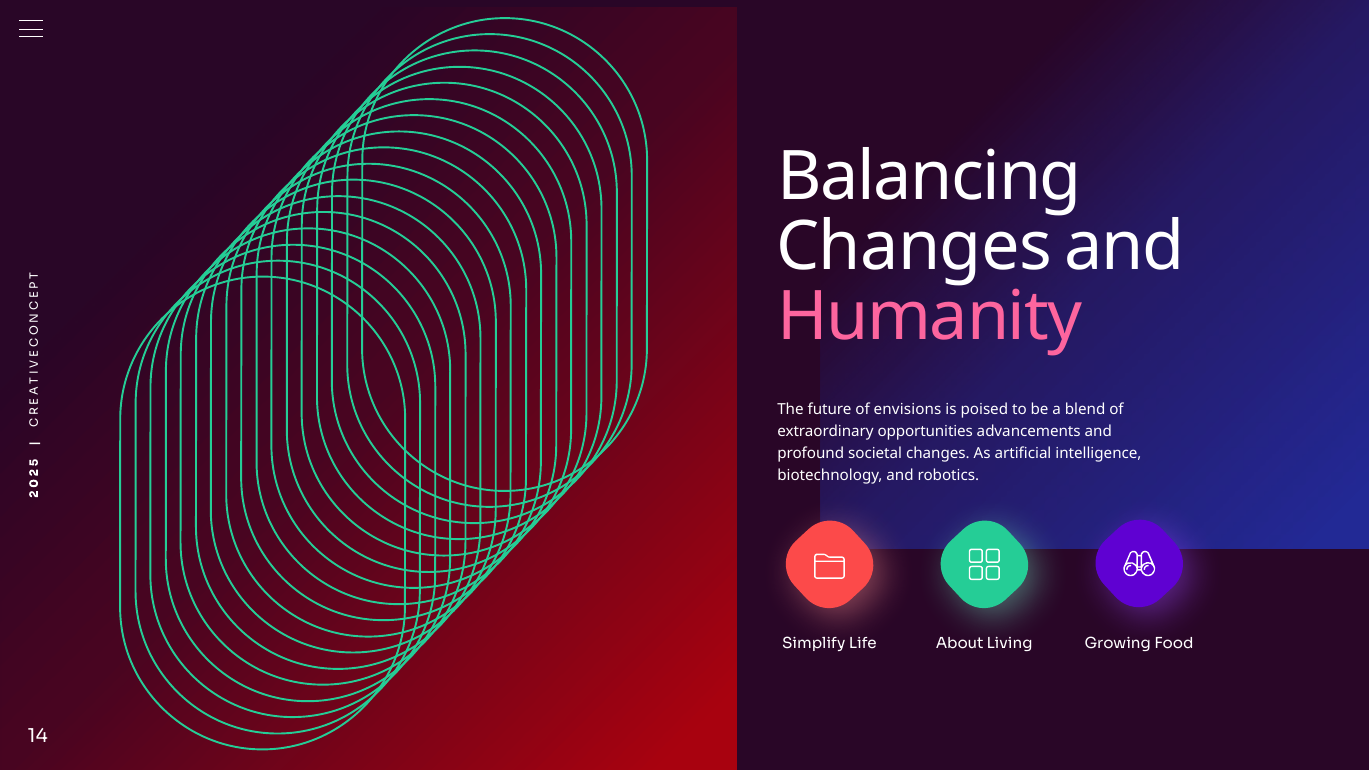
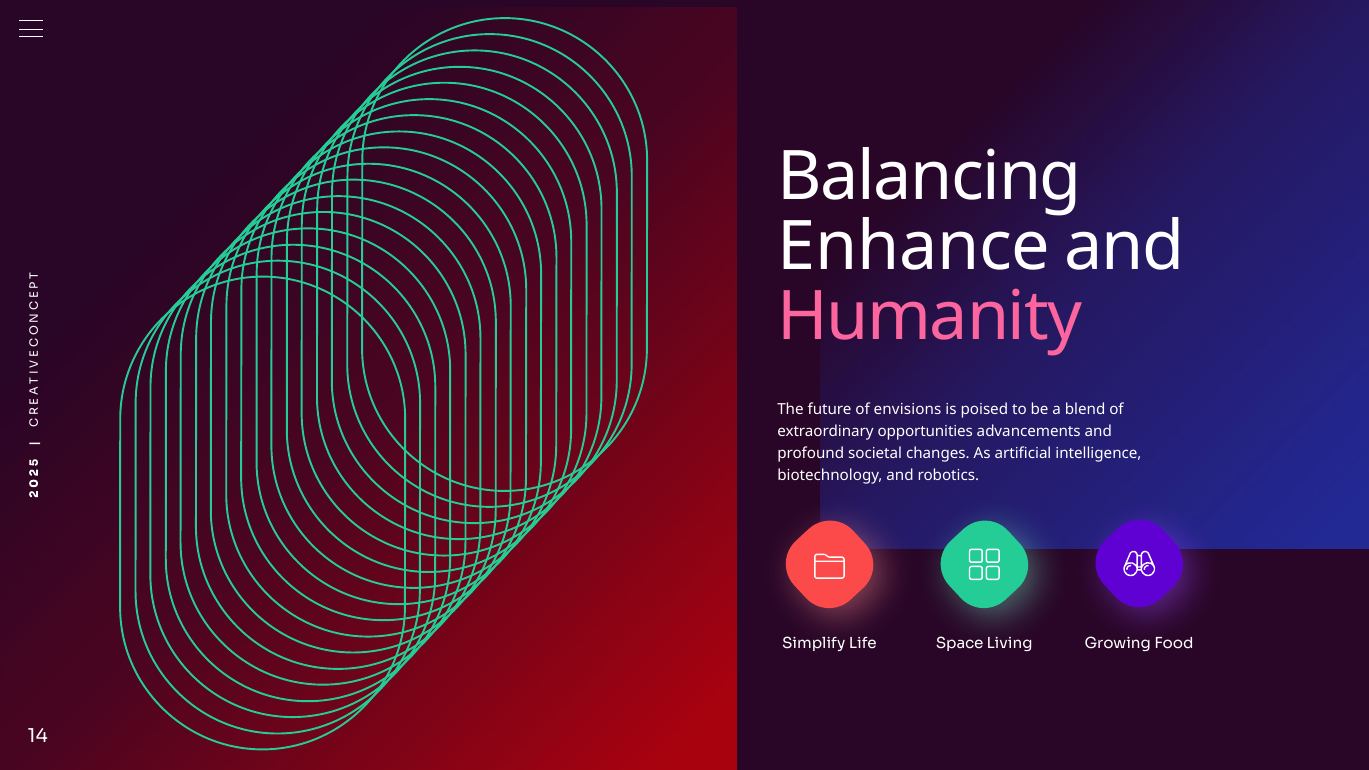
Changes: Changes -> Enhance (914, 247)
About: About -> Space (960, 644)
